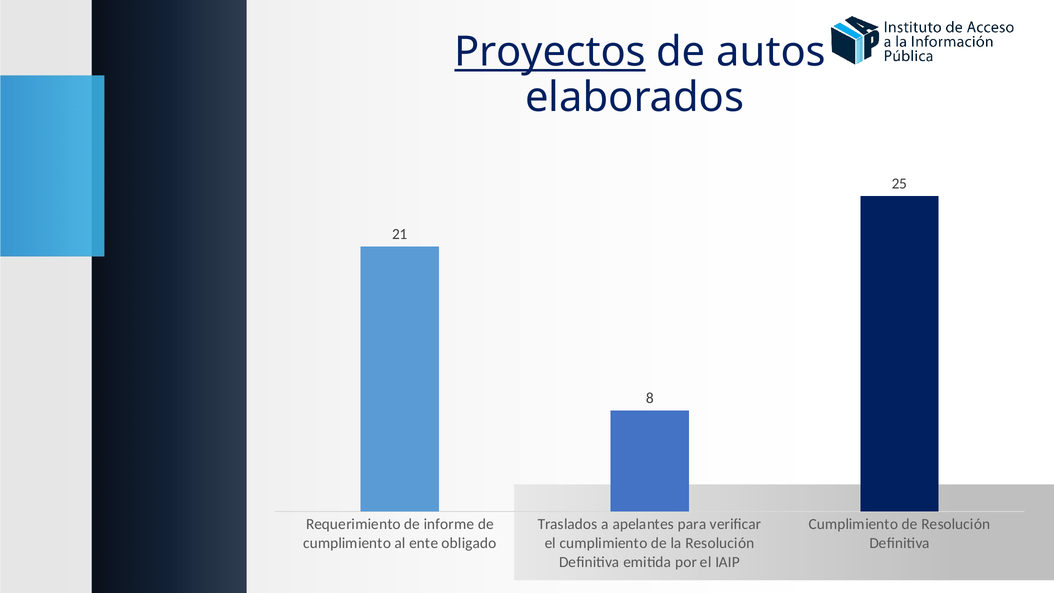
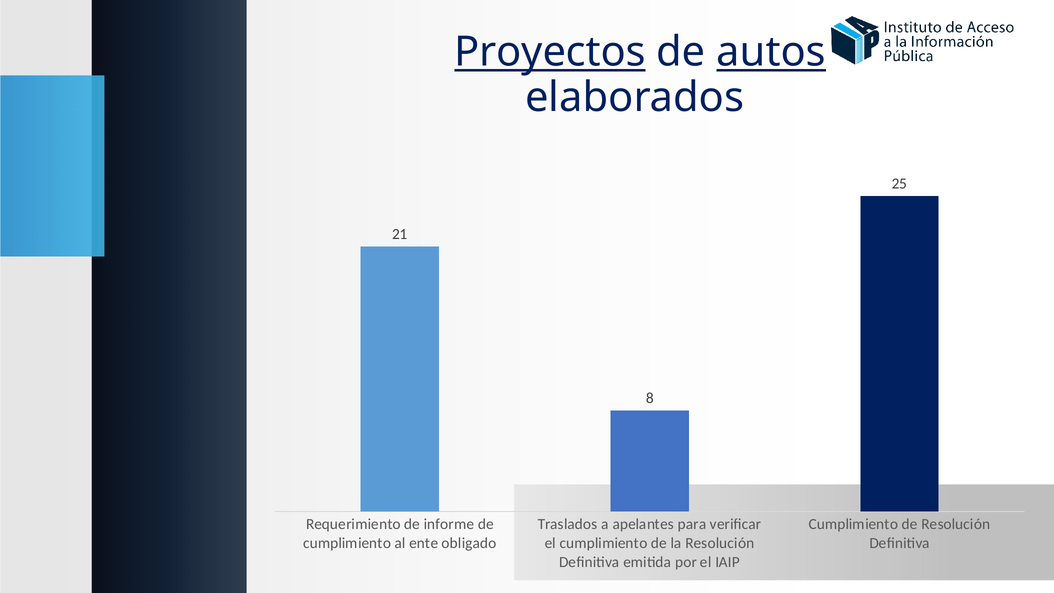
autos underline: none -> present (771, 52)
